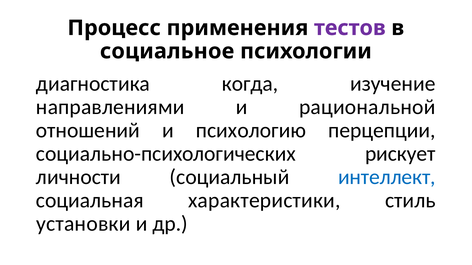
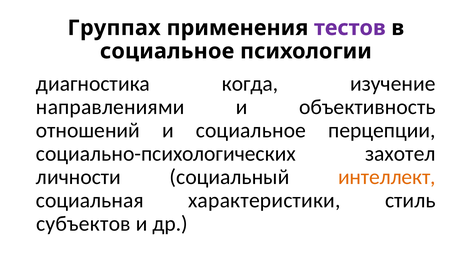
Процесс: Процесс -> Группах (114, 28)
рациональной: рациональной -> объективность (367, 107)
и психологию: психологию -> социальное (251, 131)
рискует: рискует -> захотел (400, 154)
интеллект colour: blue -> orange (387, 177)
установки: установки -> субъектов (83, 224)
